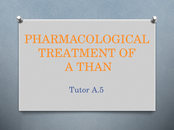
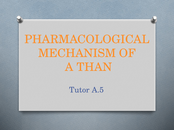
TREATMENT: TREATMENT -> MECHANISM (77, 53)
